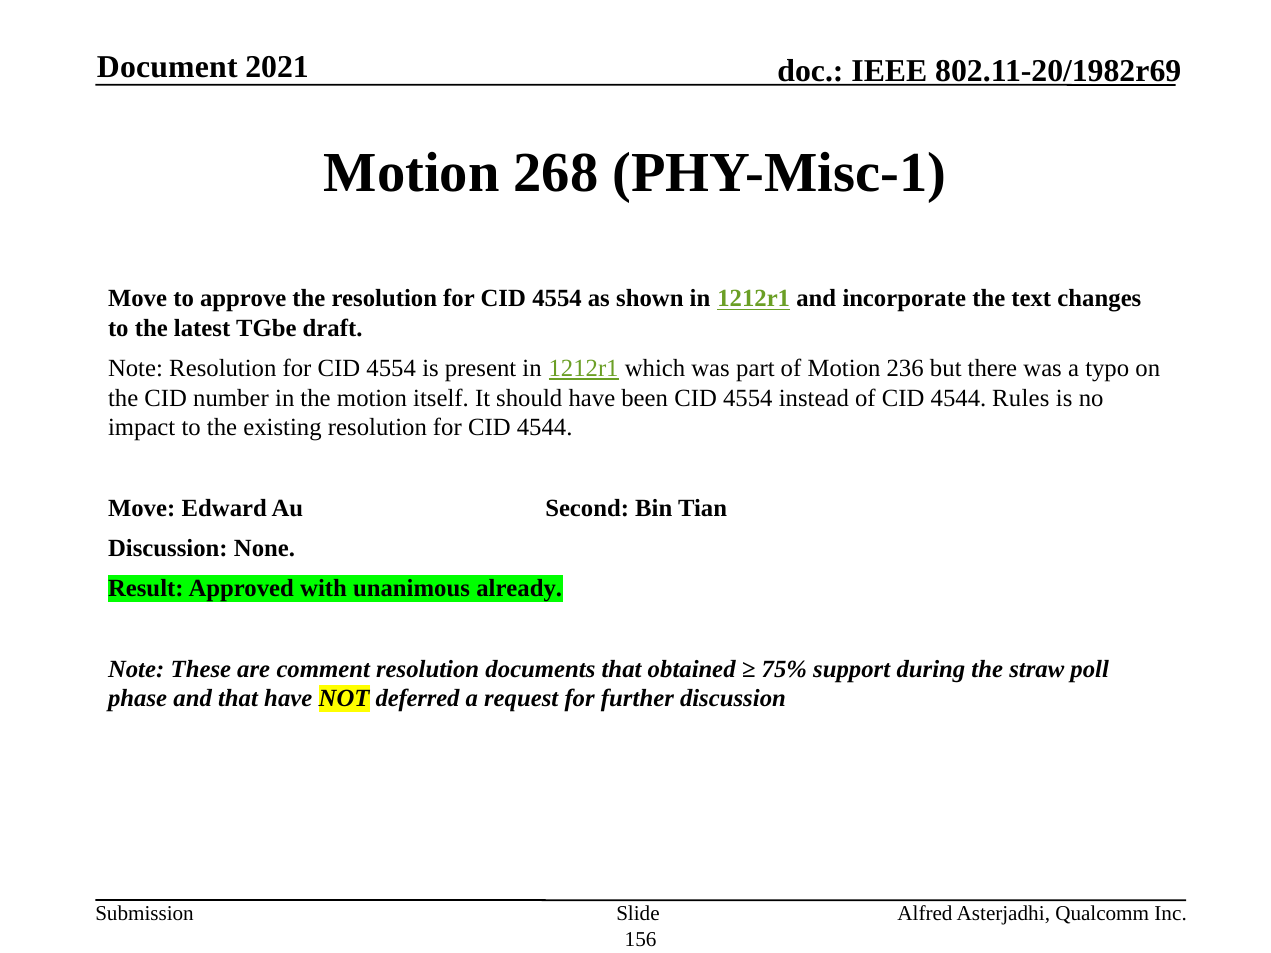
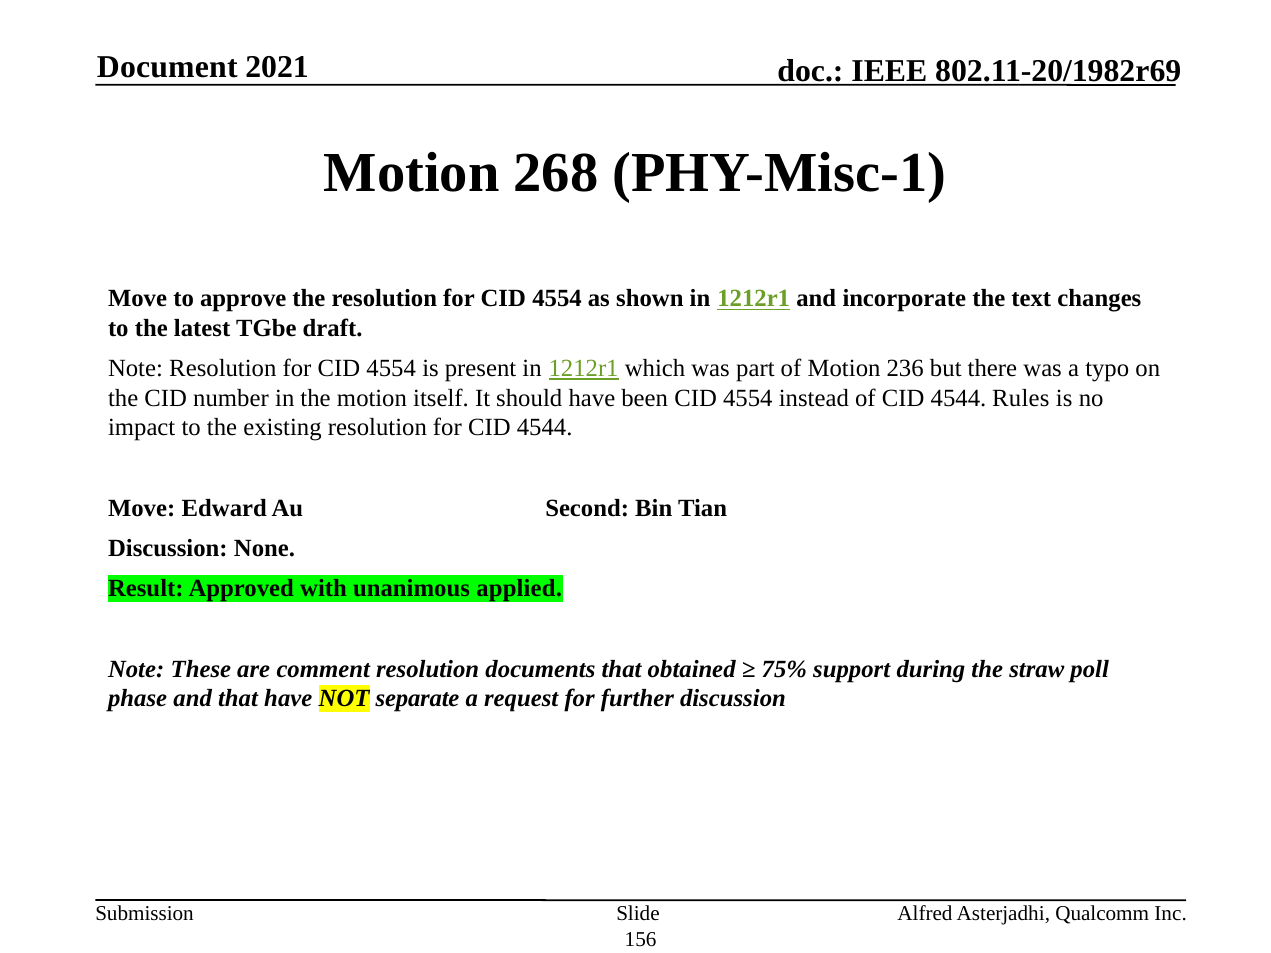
already: already -> applied (519, 589)
deferred: deferred -> separate (418, 699)
